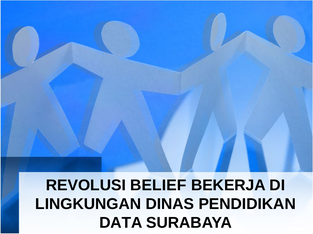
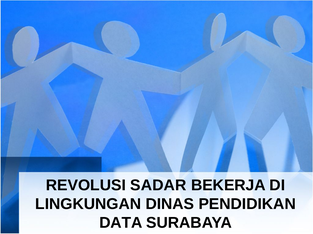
BELIEF: BELIEF -> SADAR (158, 186)
